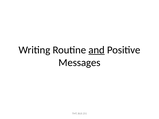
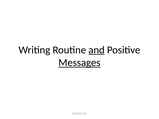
Messages underline: none -> present (79, 63)
